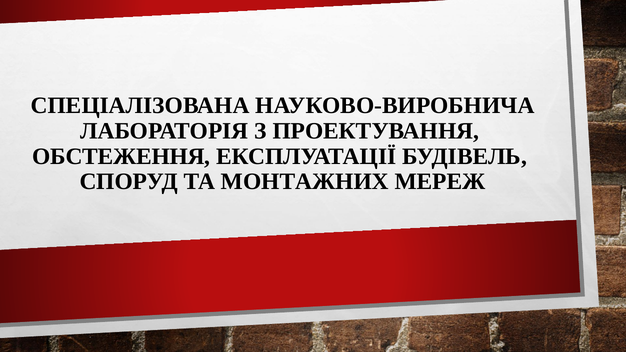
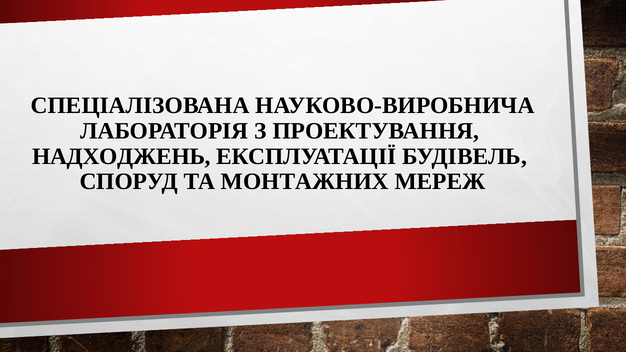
ОБСТЕЖЕННЯ: ОБСТЕЖЕННЯ -> НАДХОДЖЕНЬ (121, 156)
